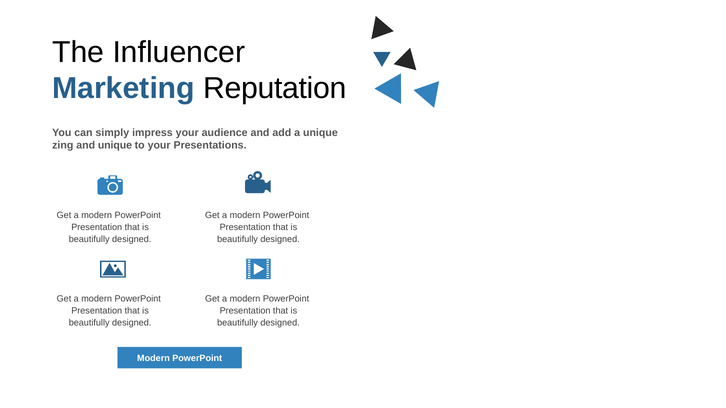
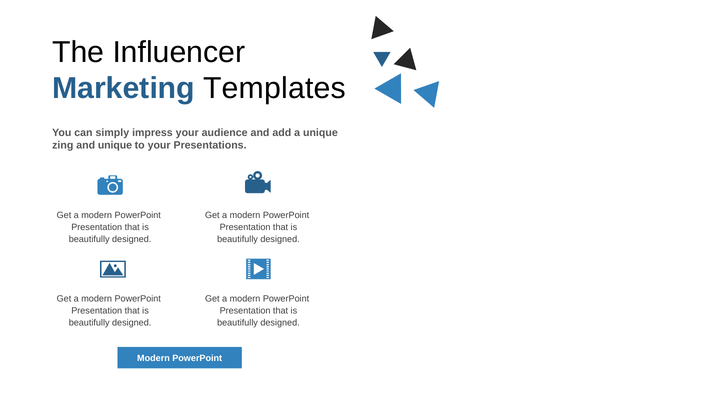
Reputation: Reputation -> Templates (275, 88)
